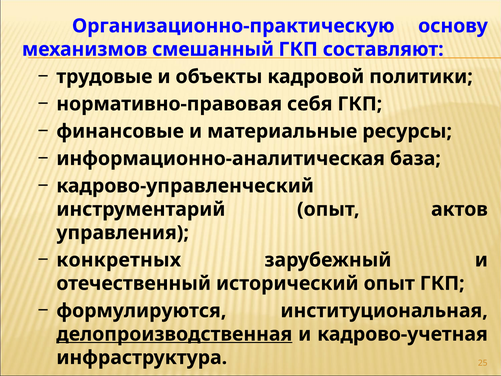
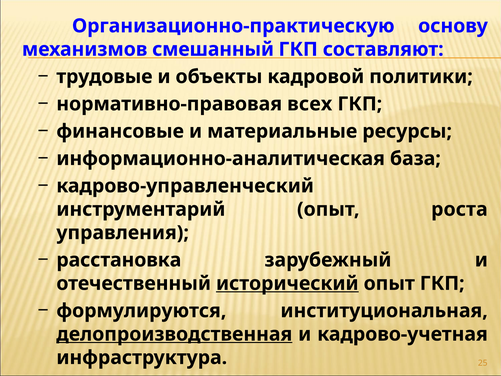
себя: себя -> всех (310, 104)
актов: актов -> роста (459, 209)
конкретных: конкретных -> расстановка (119, 260)
исторический underline: none -> present (287, 283)
